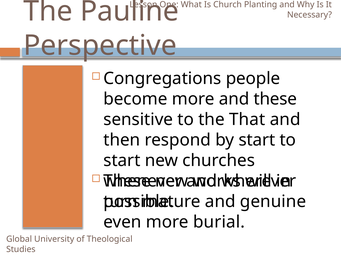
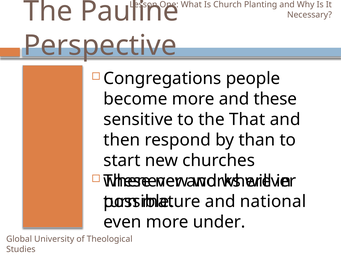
by start: start -> than (257, 140)
genuine: genuine -> national (273, 201)
burial: burial -> under (219, 222)
